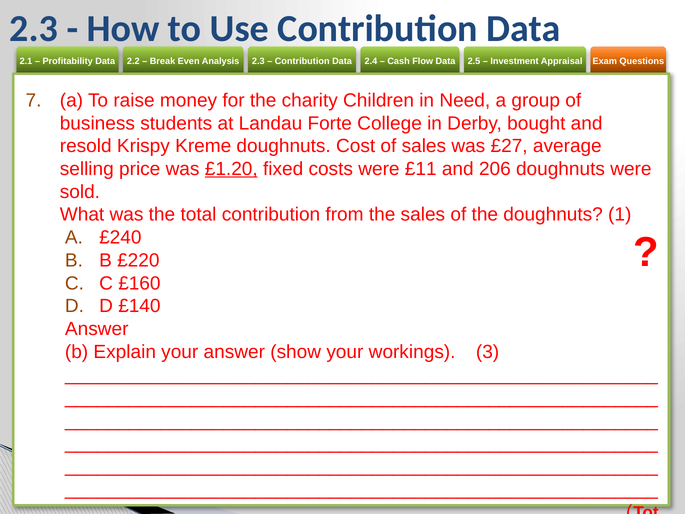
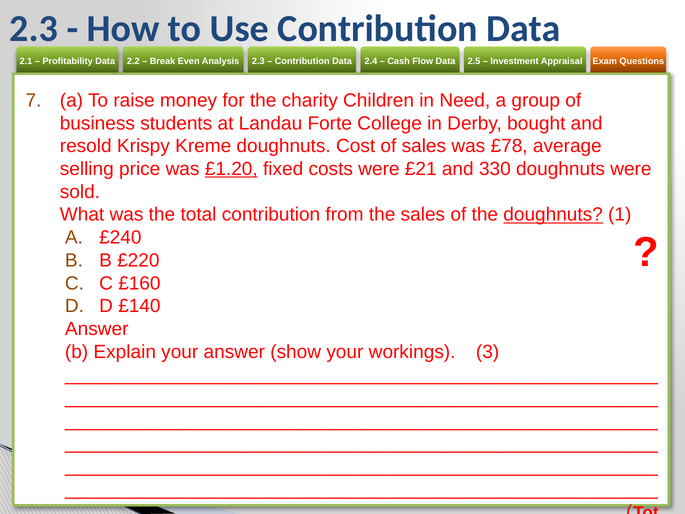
£27: £27 -> £78 (509, 146)
£11: £11 -> £21 (421, 169)
206: 206 -> 330 (495, 169)
doughnuts underline: none -> present (553, 215)
